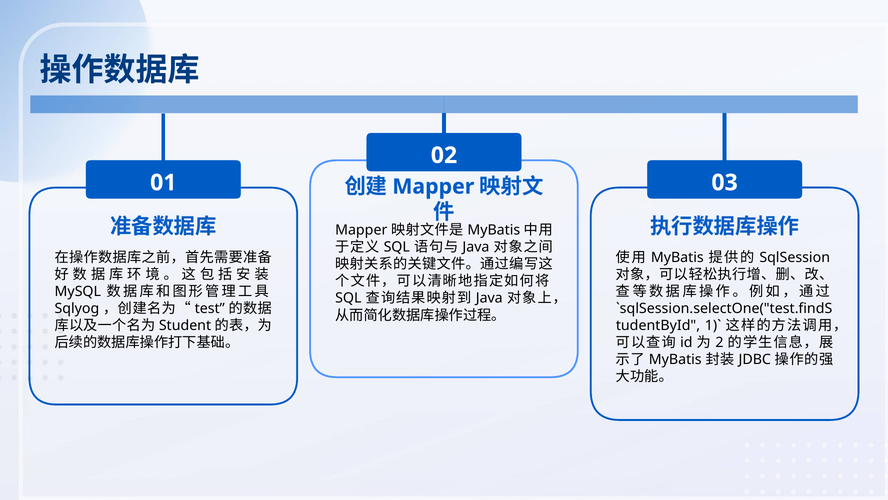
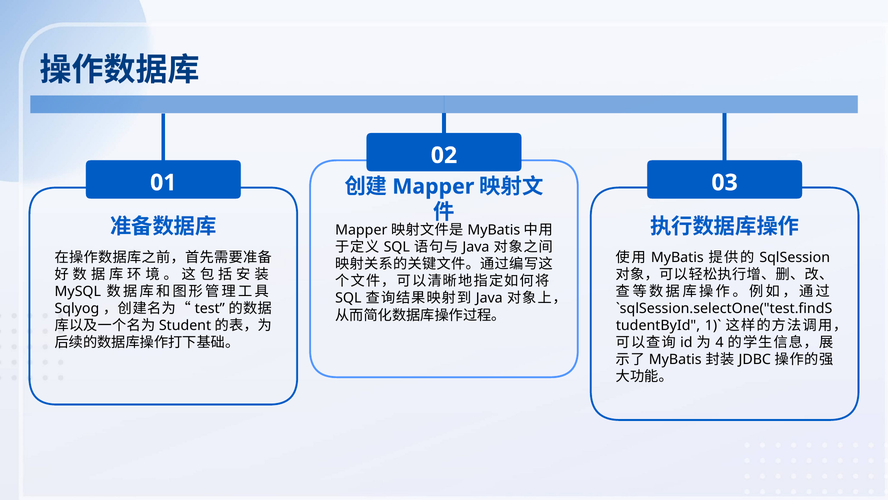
2: 2 -> 4 (720, 342)
